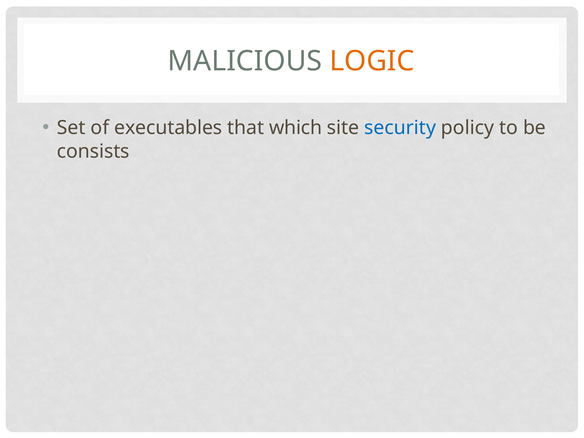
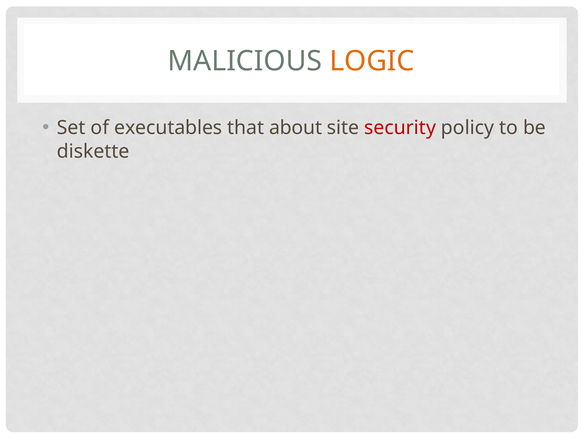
which: which -> about (296, 128)
security colour: blue -> red (400, 128)
consists: consists -> diskette (93, 151)
